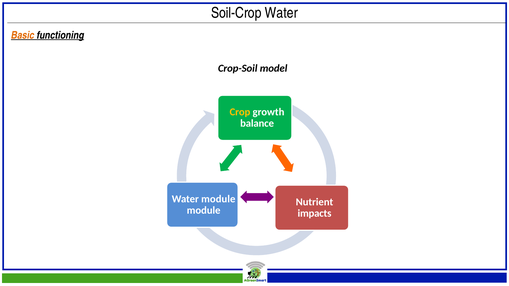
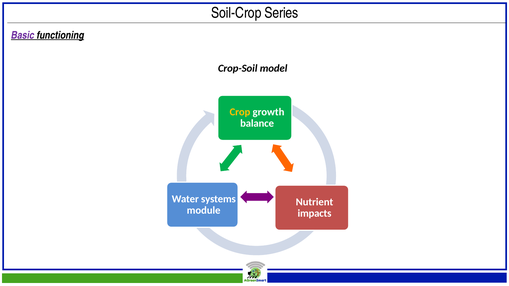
Soil-Crop Water: Water -> Series (281, 13)
Basic colour: orange -> purple (23, 35)
Water module: module -> systems (218, 199)
